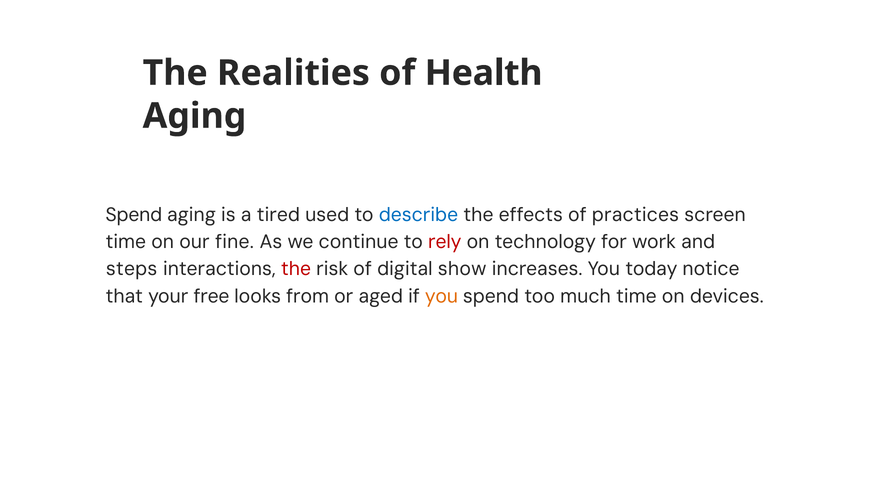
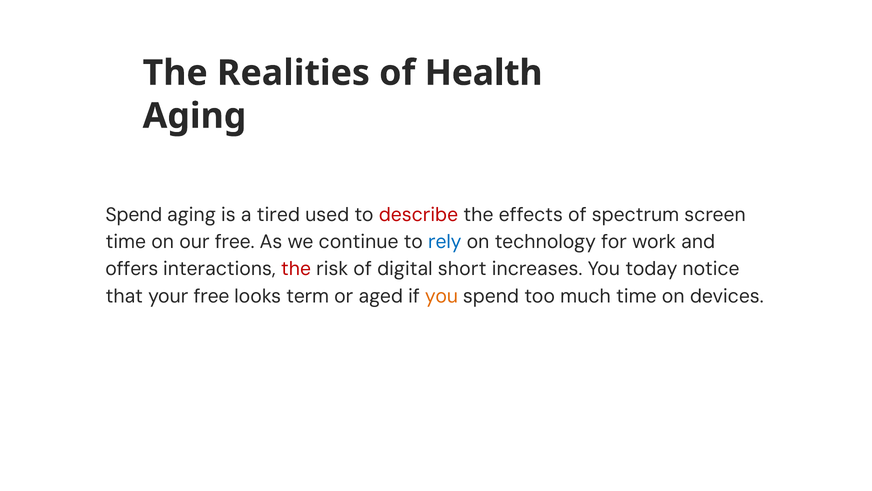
describe colour: blue -> red (418, 215)
practices: practices -> spectrum (636, 215)
our fine: fine -> free (235, 242)
rely colour: red -> blue (445, 242)
steps: steps -> offers (132, 269)
show: show -> short (462, 269)
from: from -> term (308, 296)
